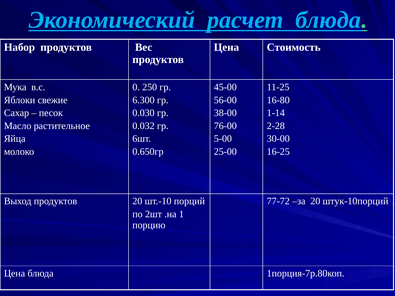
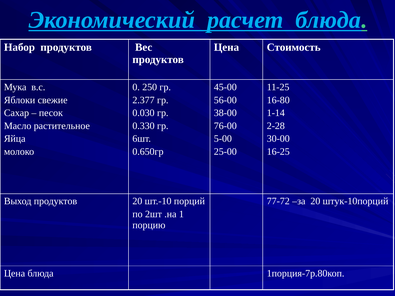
6.300: 6.300 -> 2.377 (143, 100)
0.032: 0.032 -> 0.330 (143, 126)
